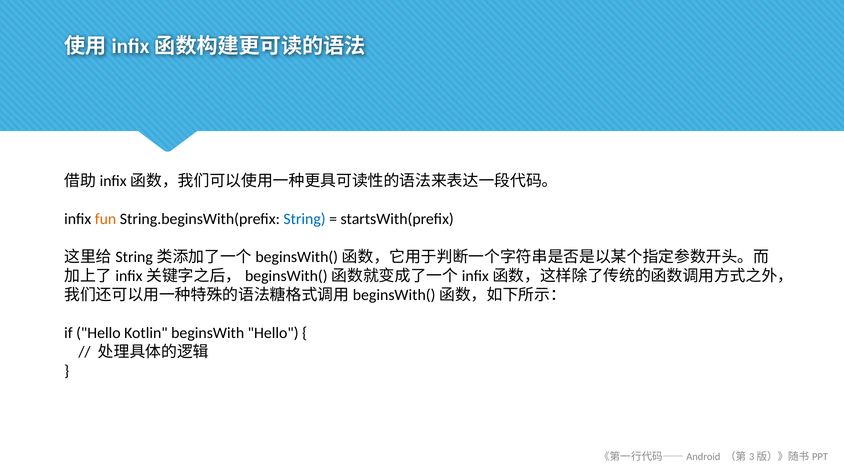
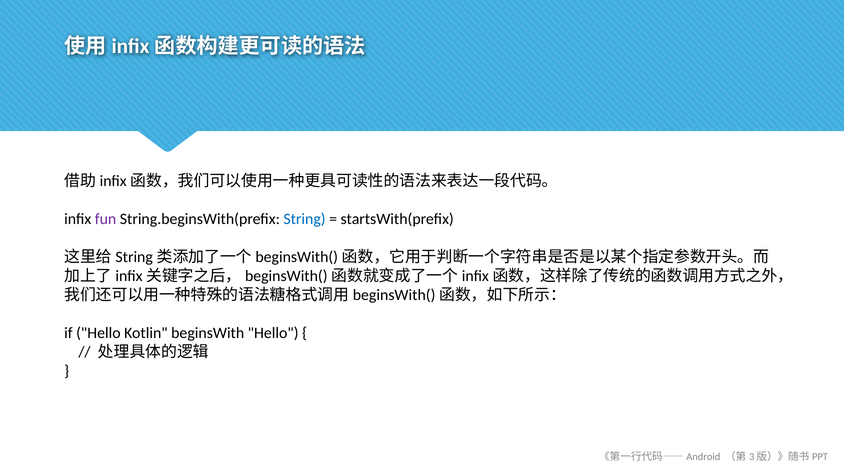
fun colour: orange -> purple (106, 219)
